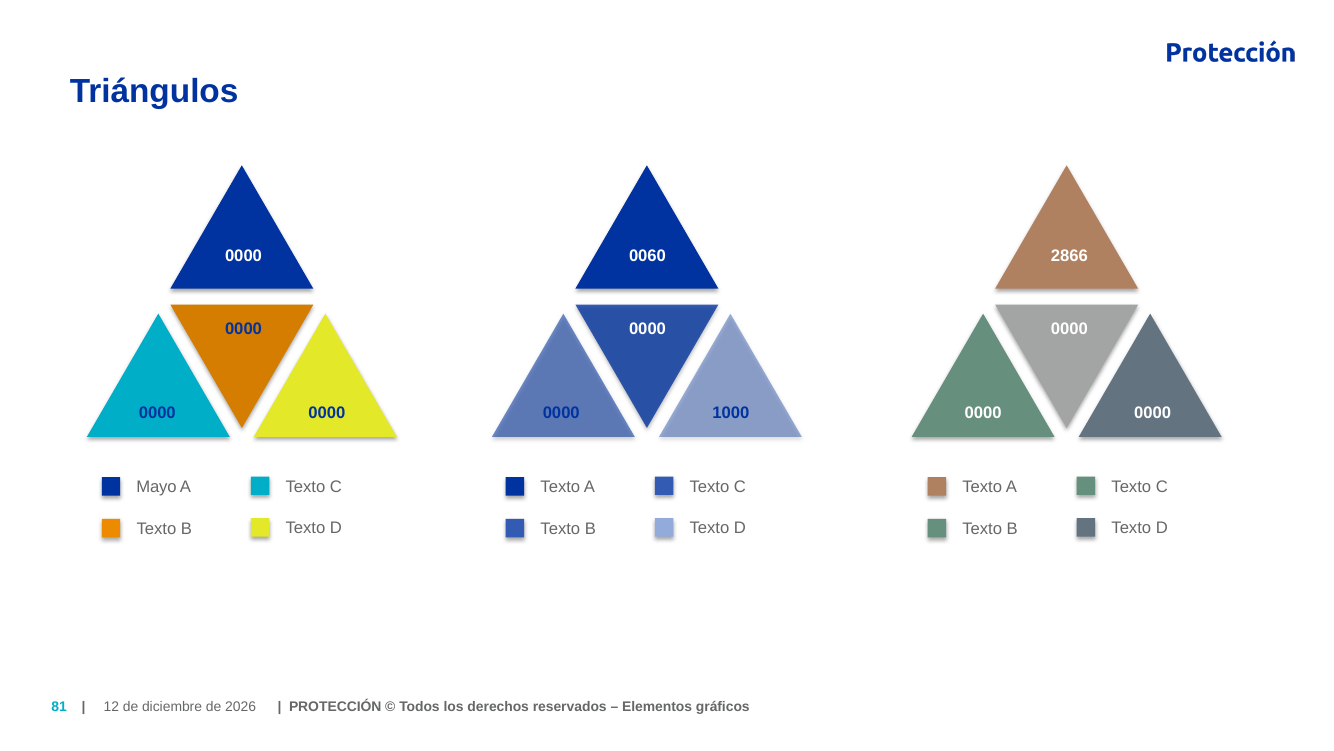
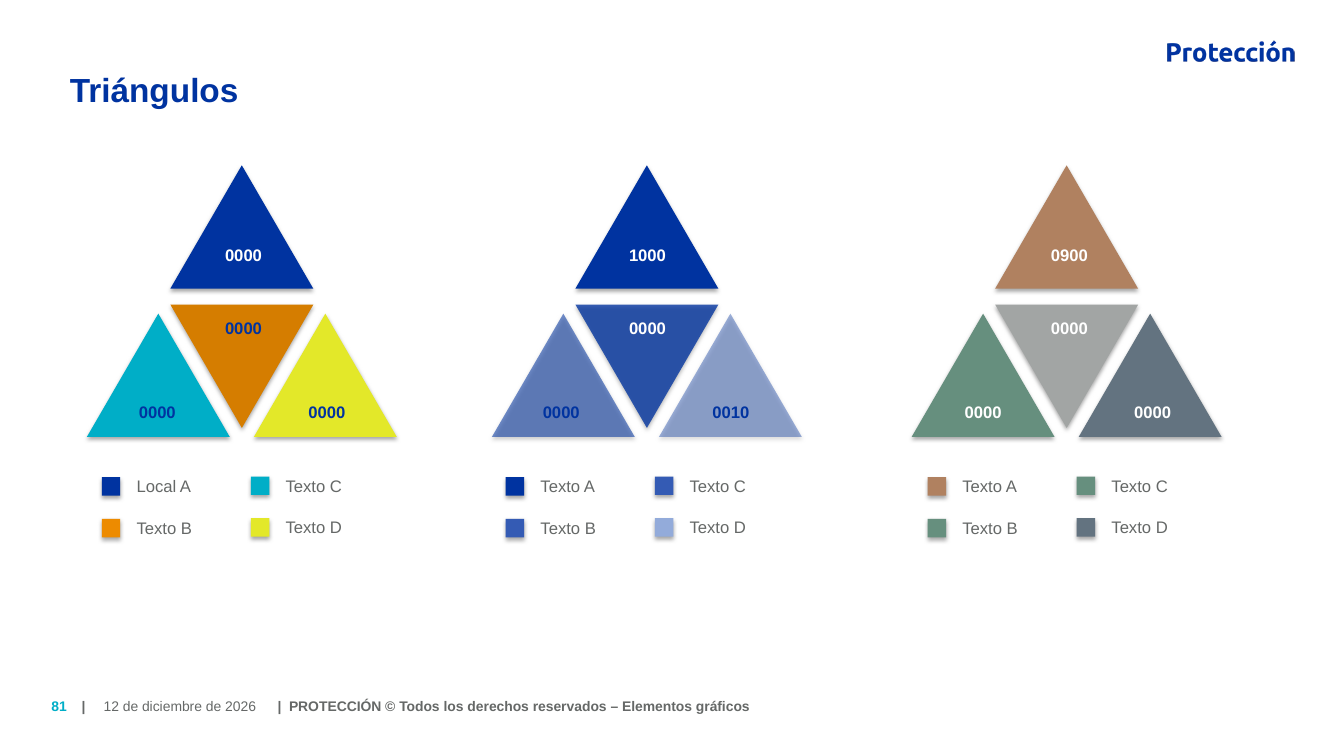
0060: 0060 -> 1000 (647, 256)
2866: 2866 -> 0900 (1069, 256)
1000: 1000 -> 0010 (731, 413)
Mayo: Mayo -> Local (156, 487)
